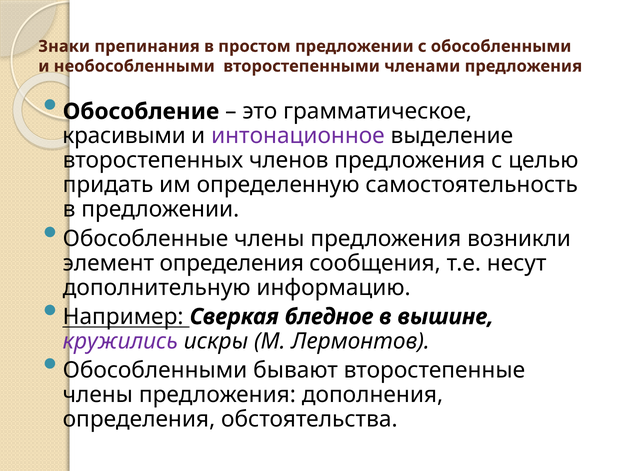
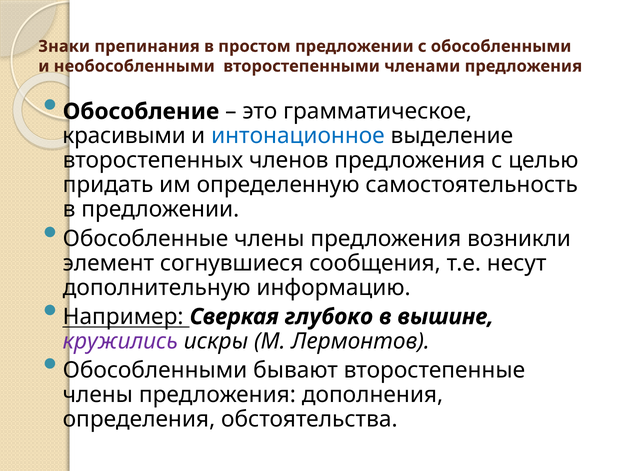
интонационное colour: purple -> blue (298, 136)
элемент определения: определения -> согнувшиеся (232, 263)
бледное: бледное -> глубоко (329, 317)
